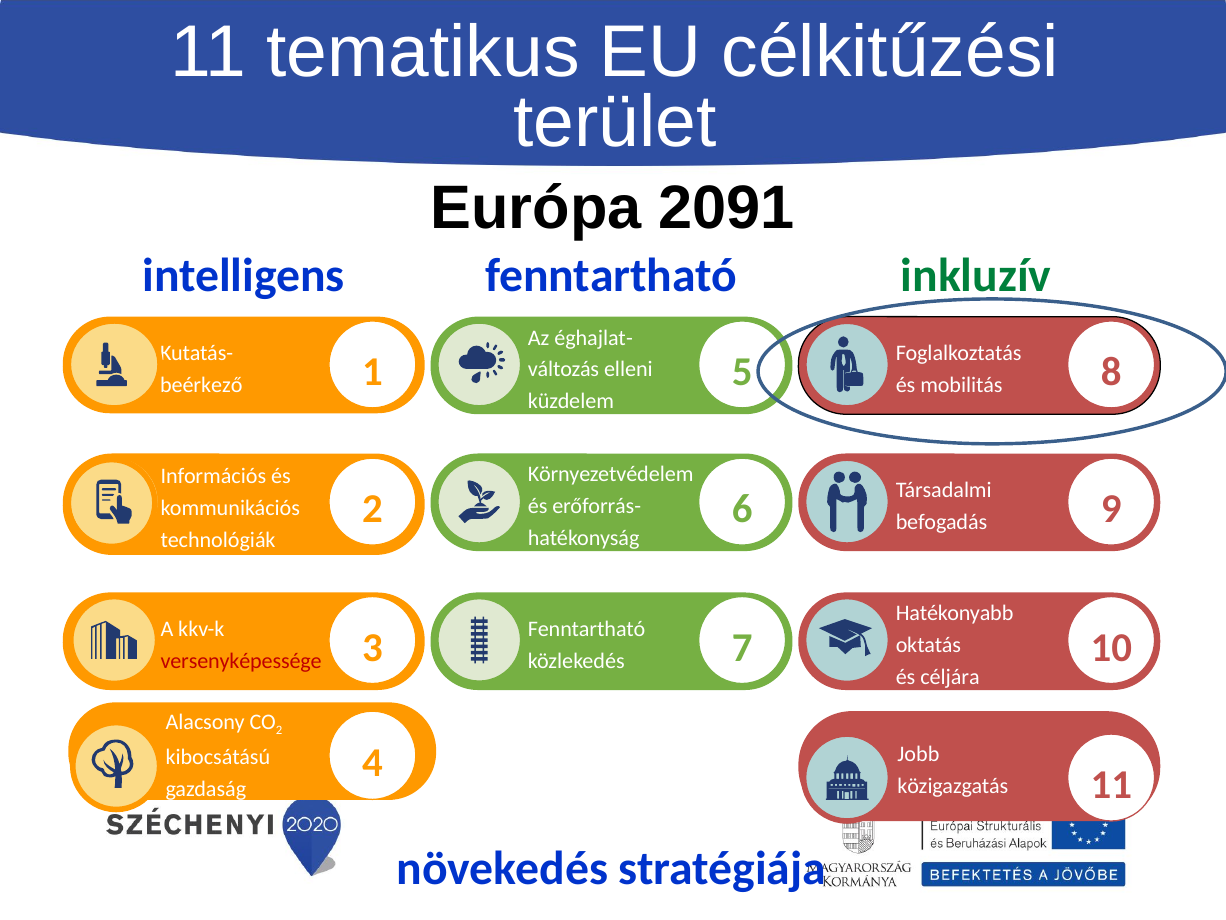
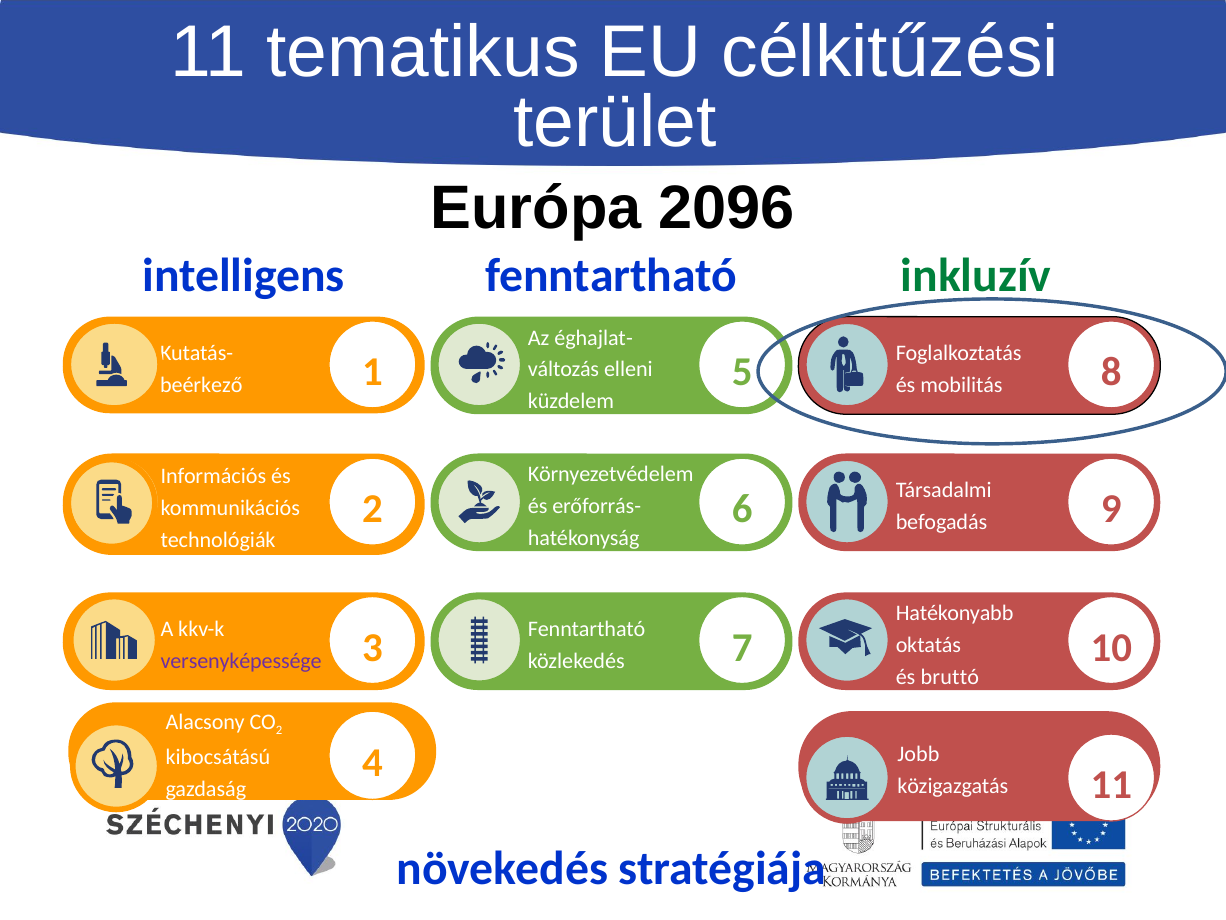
2091: 2091 -> 2096 (727, 208)
versenyképessége colour: red -> purple (241, 661)
céljára: céljára -> bruttó (950, 677)
